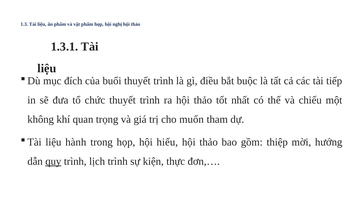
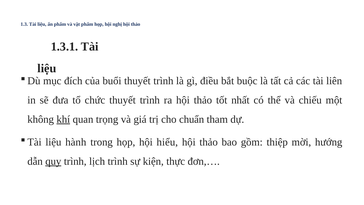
tiếp: tiếp -> liên (334, 81)
khí underline: none -> present (63, 119)
muốn: muốn -> chuẩn (192, 119)
